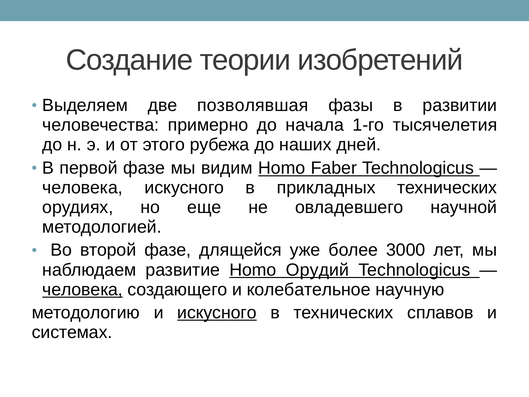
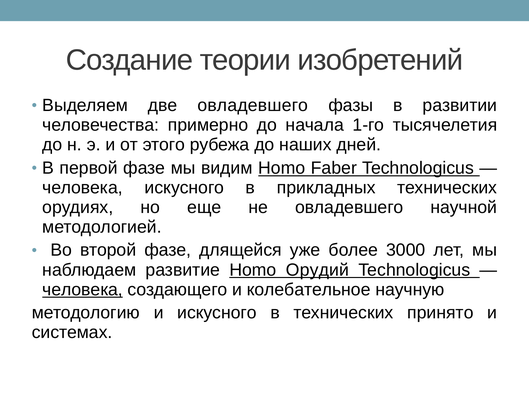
две позволявшая: позволявшая -> овладевшего (253, 105)
искусного underline: present -> none (217, 313)
сплавов: сплавов -> принято (440, 313)
